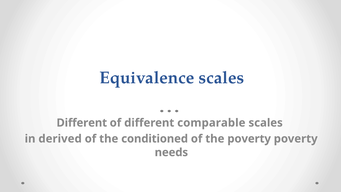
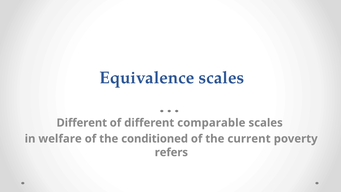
derived: derived -> welfare (60, 139)
the poverty: poverty -> current (249, 139)
needs: needs -> refers (171, 152)
